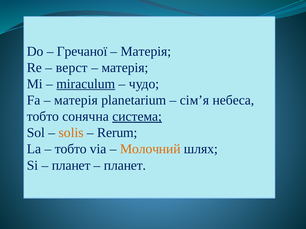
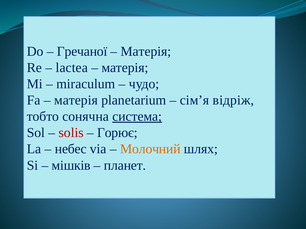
верст: верст -> lactea (72, 68)
miraculum underline: present -> none (86, 84)
небеса: небеса -> відріж (233, 100)
solis colour: orange -> red (71, 133)
Rerum: Rerum -> Горює (117, 133)
тобто: тобто -> небес (71, 149)
планет: планет -> мішків (71, 166)
